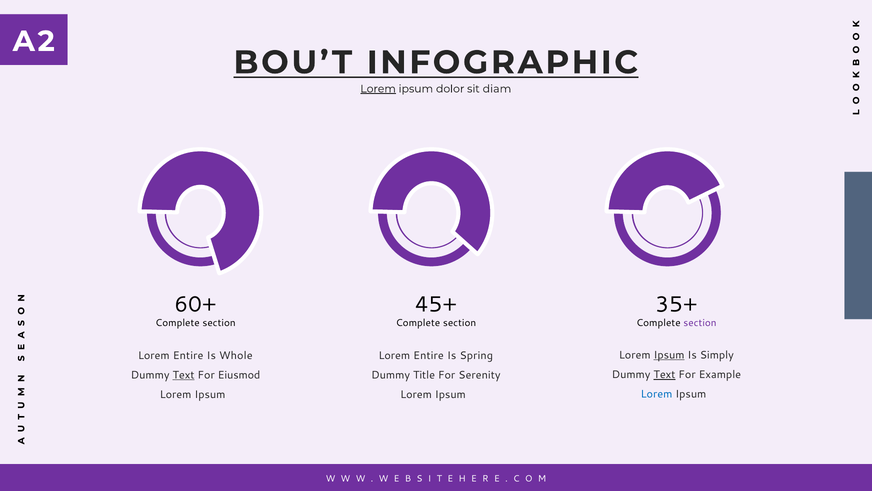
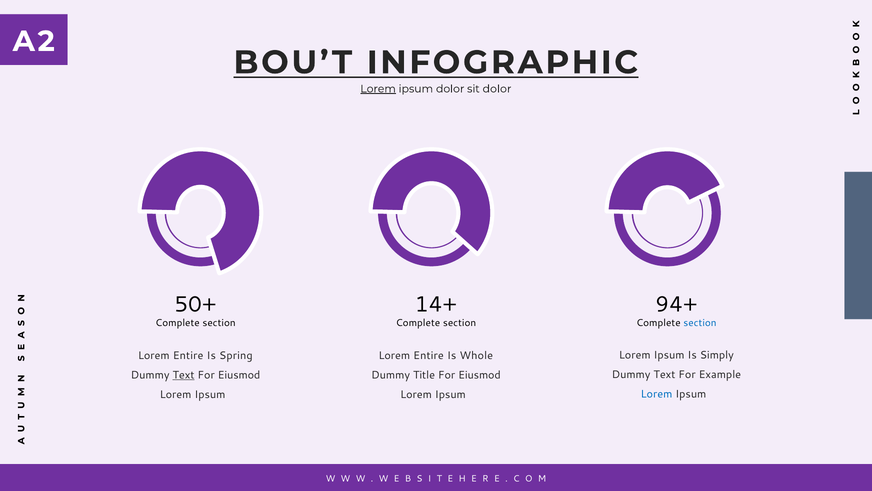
sit diam: diam -> dolor (497, 89)
60+: 60+ -> 50+ (196, 304)
45+: 45+ -> 14+ (436, 304)
35+: 35+ -> 94+ (676, 304)
section colour: purple -> blue (700, 322)
Ipsum underline: present -> none (669, 355)
Whole: Whole -> Spring (236, 355)
Spring: Spring -> Whole (476, 355)
Text underline: present -> none (664, 374)
Serenity: Serenity -> Eiusmod (479, 375)
